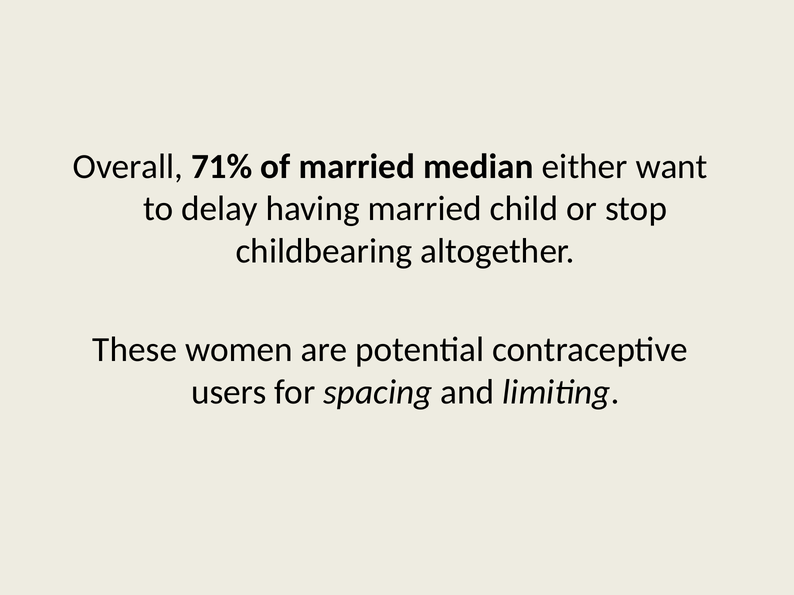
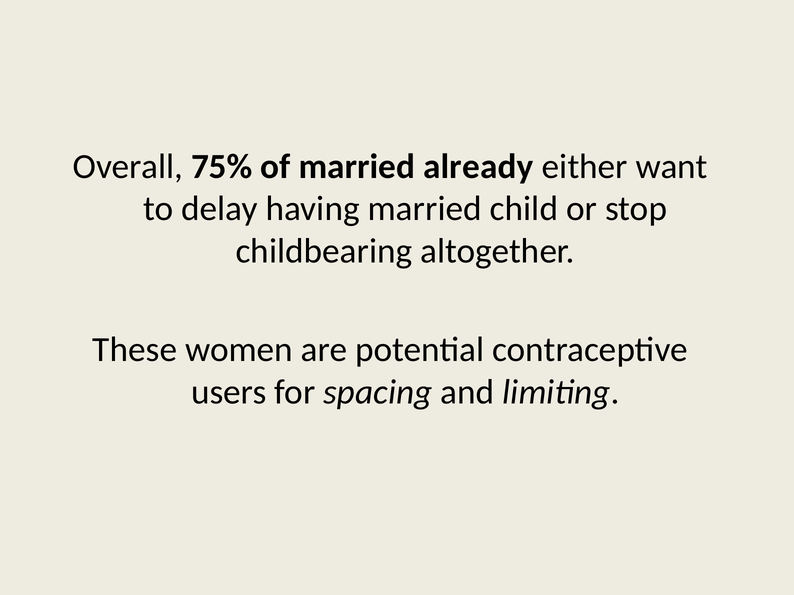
71%: 71% -> 75% (222, 167)
median: median -> already (478, 167)
